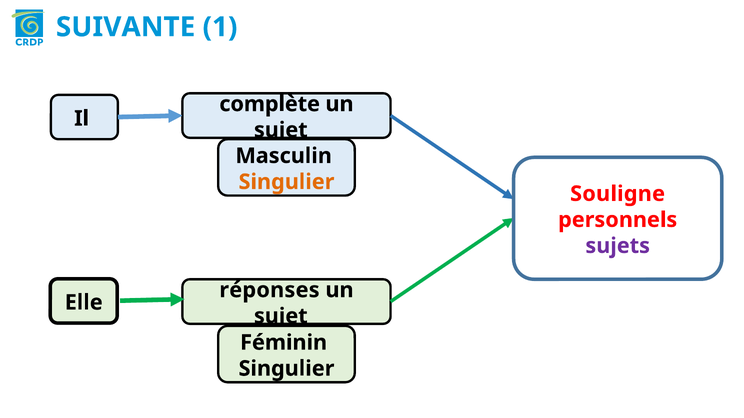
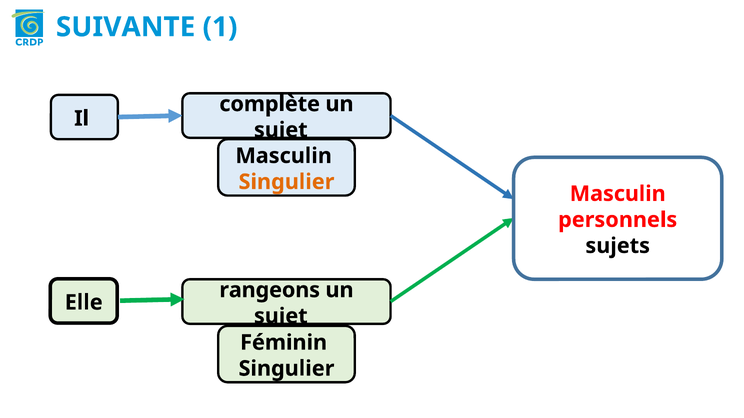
Souligne: Souligne -> Masculin (618, 194)
sujets colour: purple -> black (618, 246)
réponses: réponses -> rangeons (270, 290)
